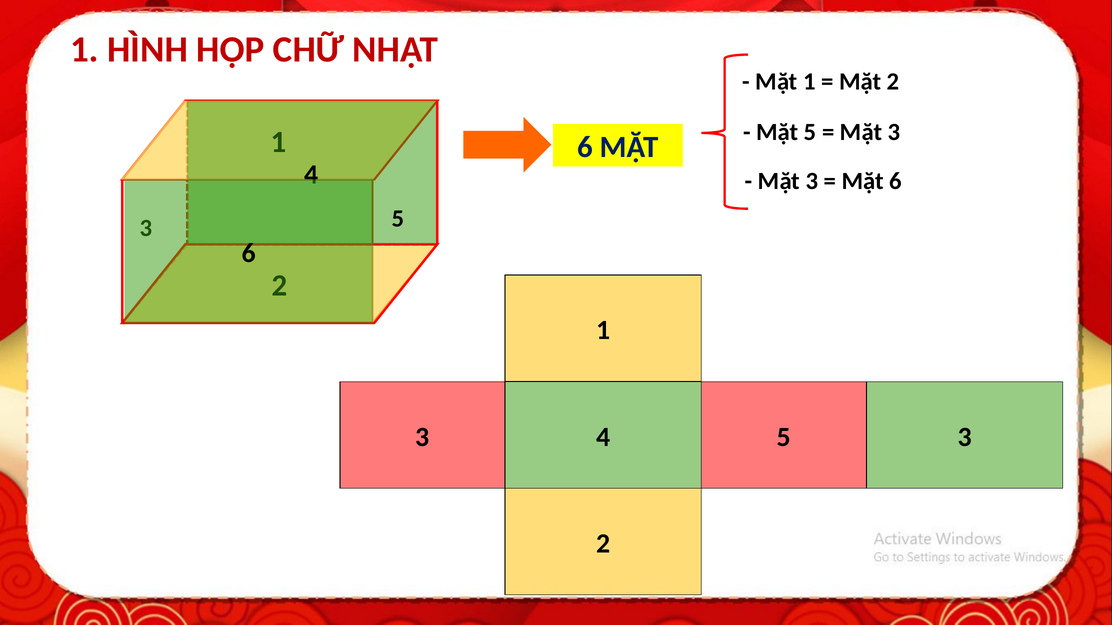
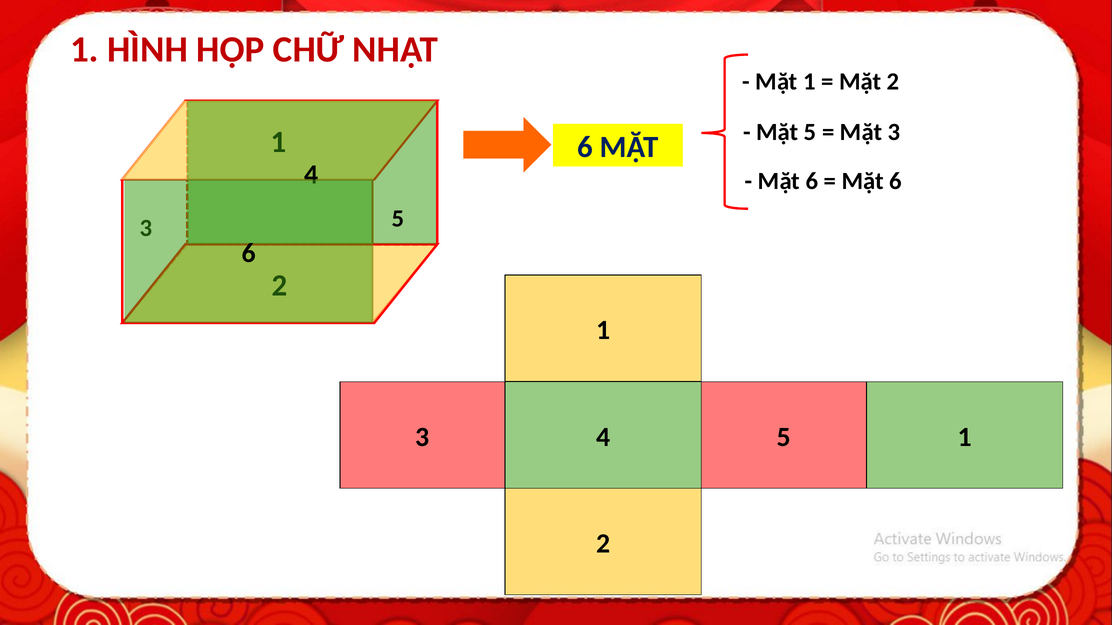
3: 3 -> 6 (812, 181)
3 3: 3 -> 1 (965, 437)
